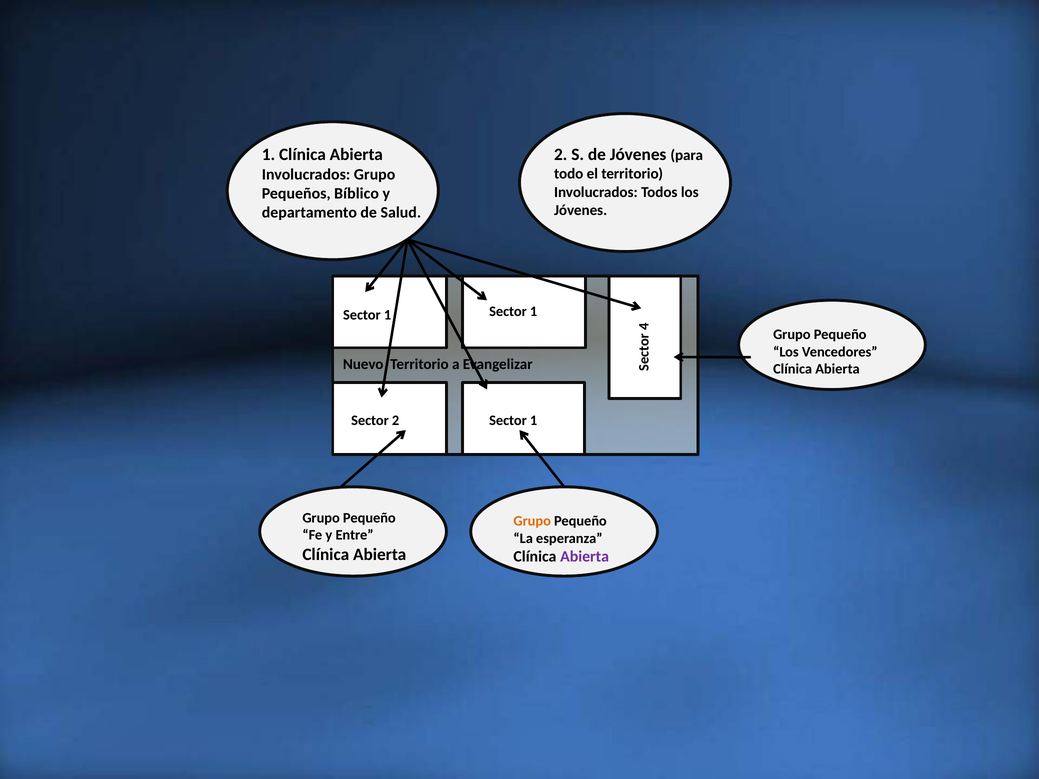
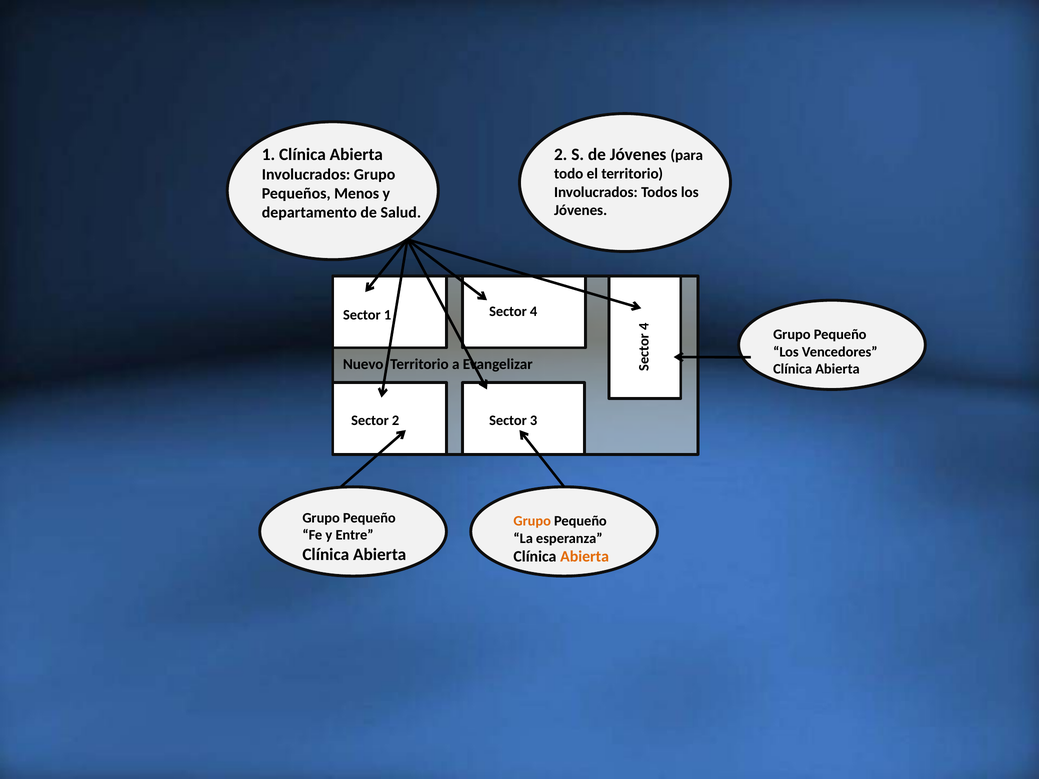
Bíblico: Bíblico -> Menos (357, 194)
1: 1 -> 4 (534, 311)
1: 1 -> 3 (534, 421)
Abierta colour: purple -> orange (585, 557)
